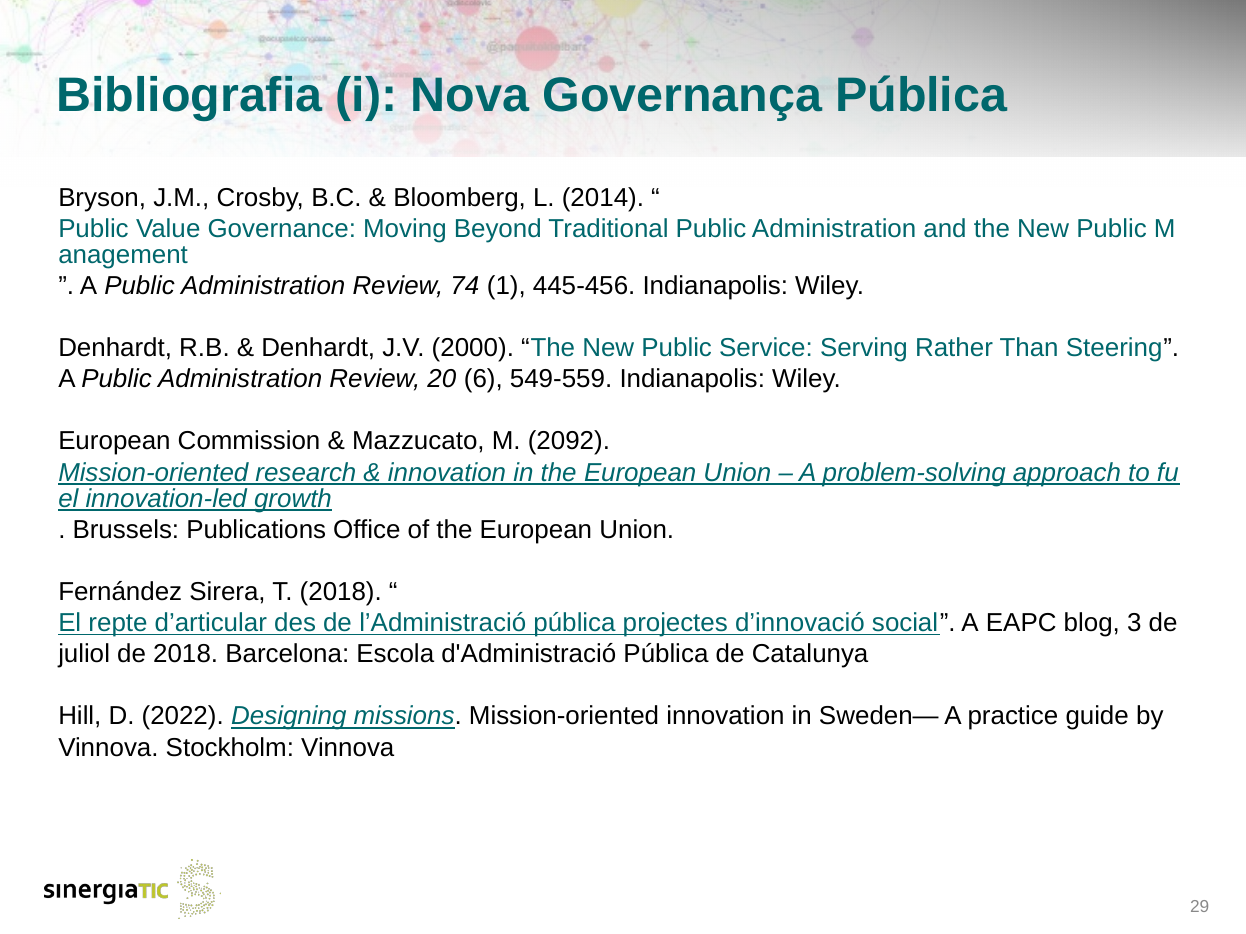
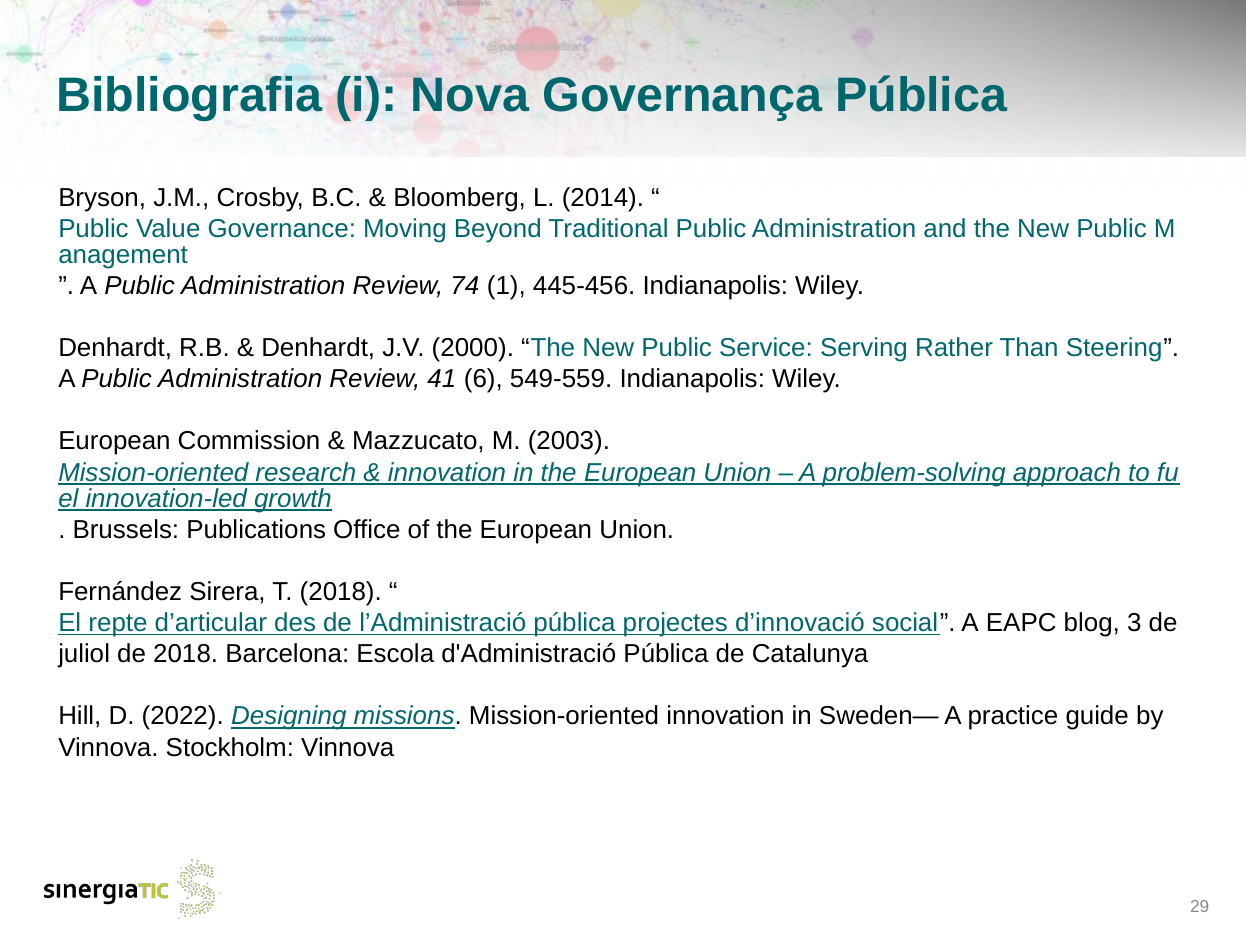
20: 20 -> 41 (442, 379)
2092: 2092 -> 2003 (569, 442)
